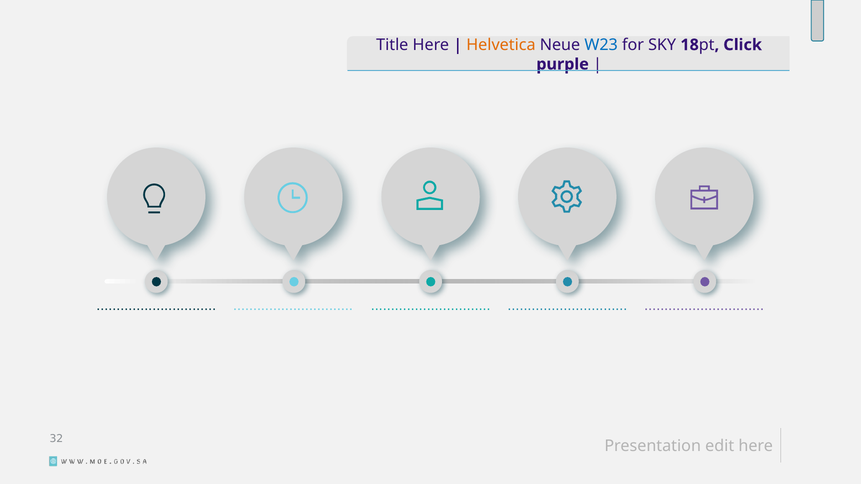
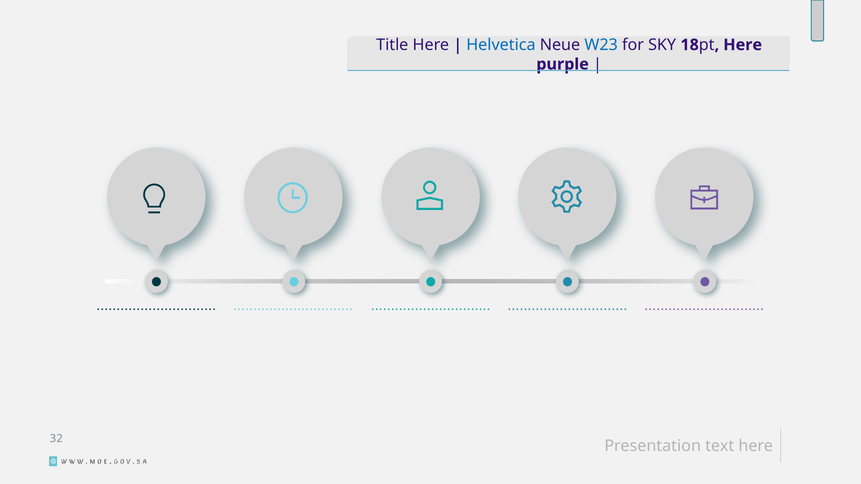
Helvetica colour: orange -> blue (501, 45)
Click: Click -> Here (743, 45)
edit: edit -> text (720, 446)
